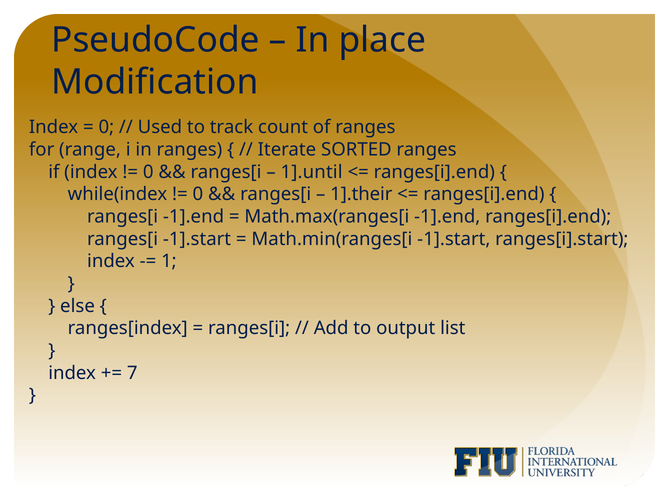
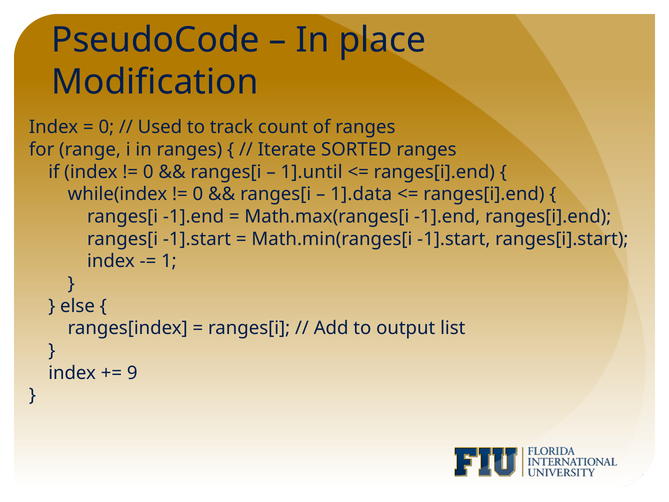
1].their: 1].their -> 1].data (361, 194)
7: 7 -> 9 (132, 373)
